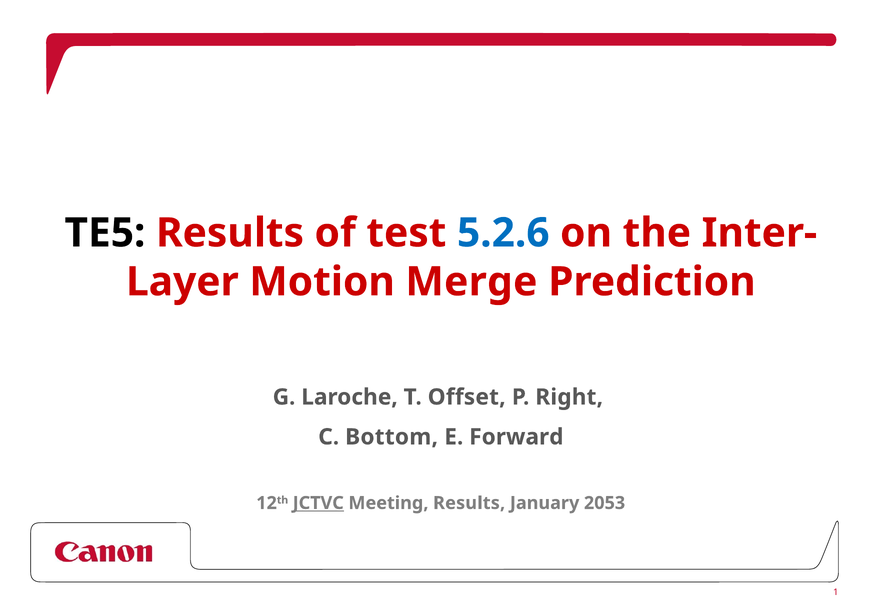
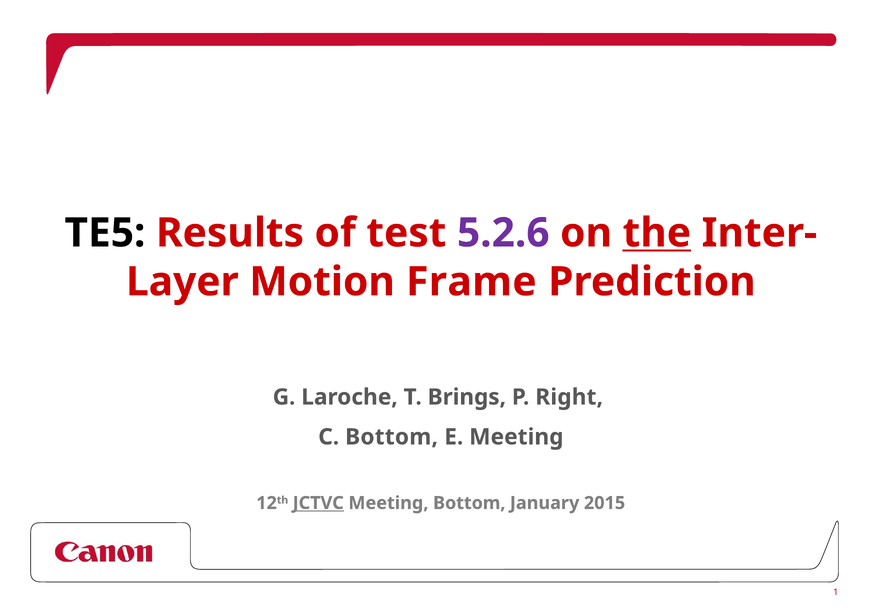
5.2.6 colour: blue -> purple (503, 233)
the underline: none -> present (657, 233)
Merge: Merge -> Frame (471, 282)
Offset: Offset -> Brings (467, 397)
E Forward: Forward -> Meeting (516, 437)
Meeting Results: Results -> Bottom (469, 503)
2053: 2053 -> 2015 (605, 503)
